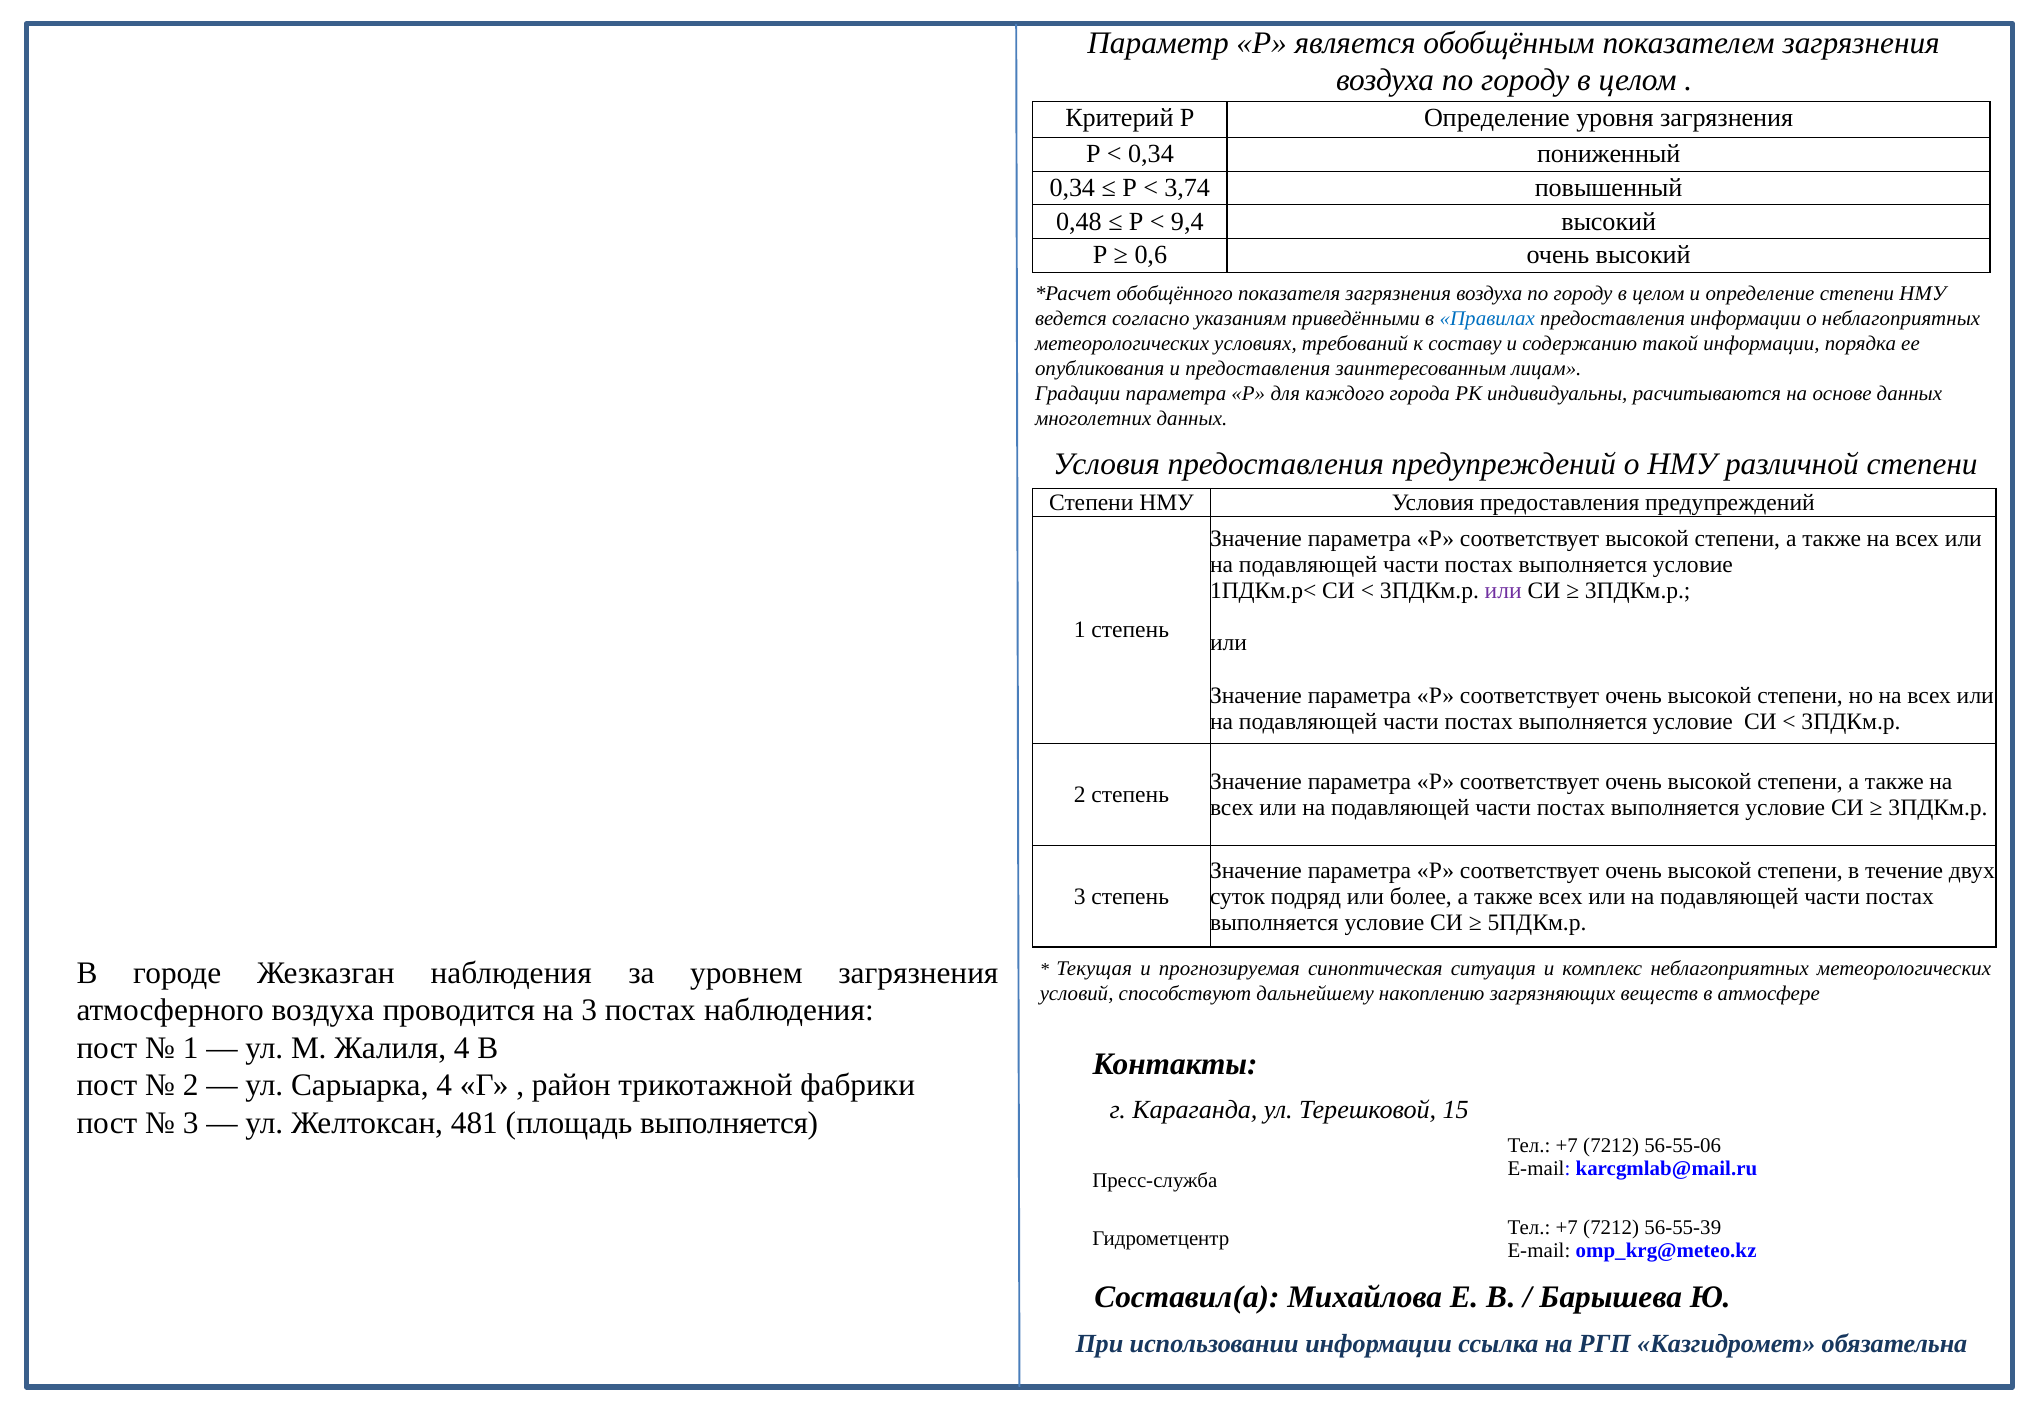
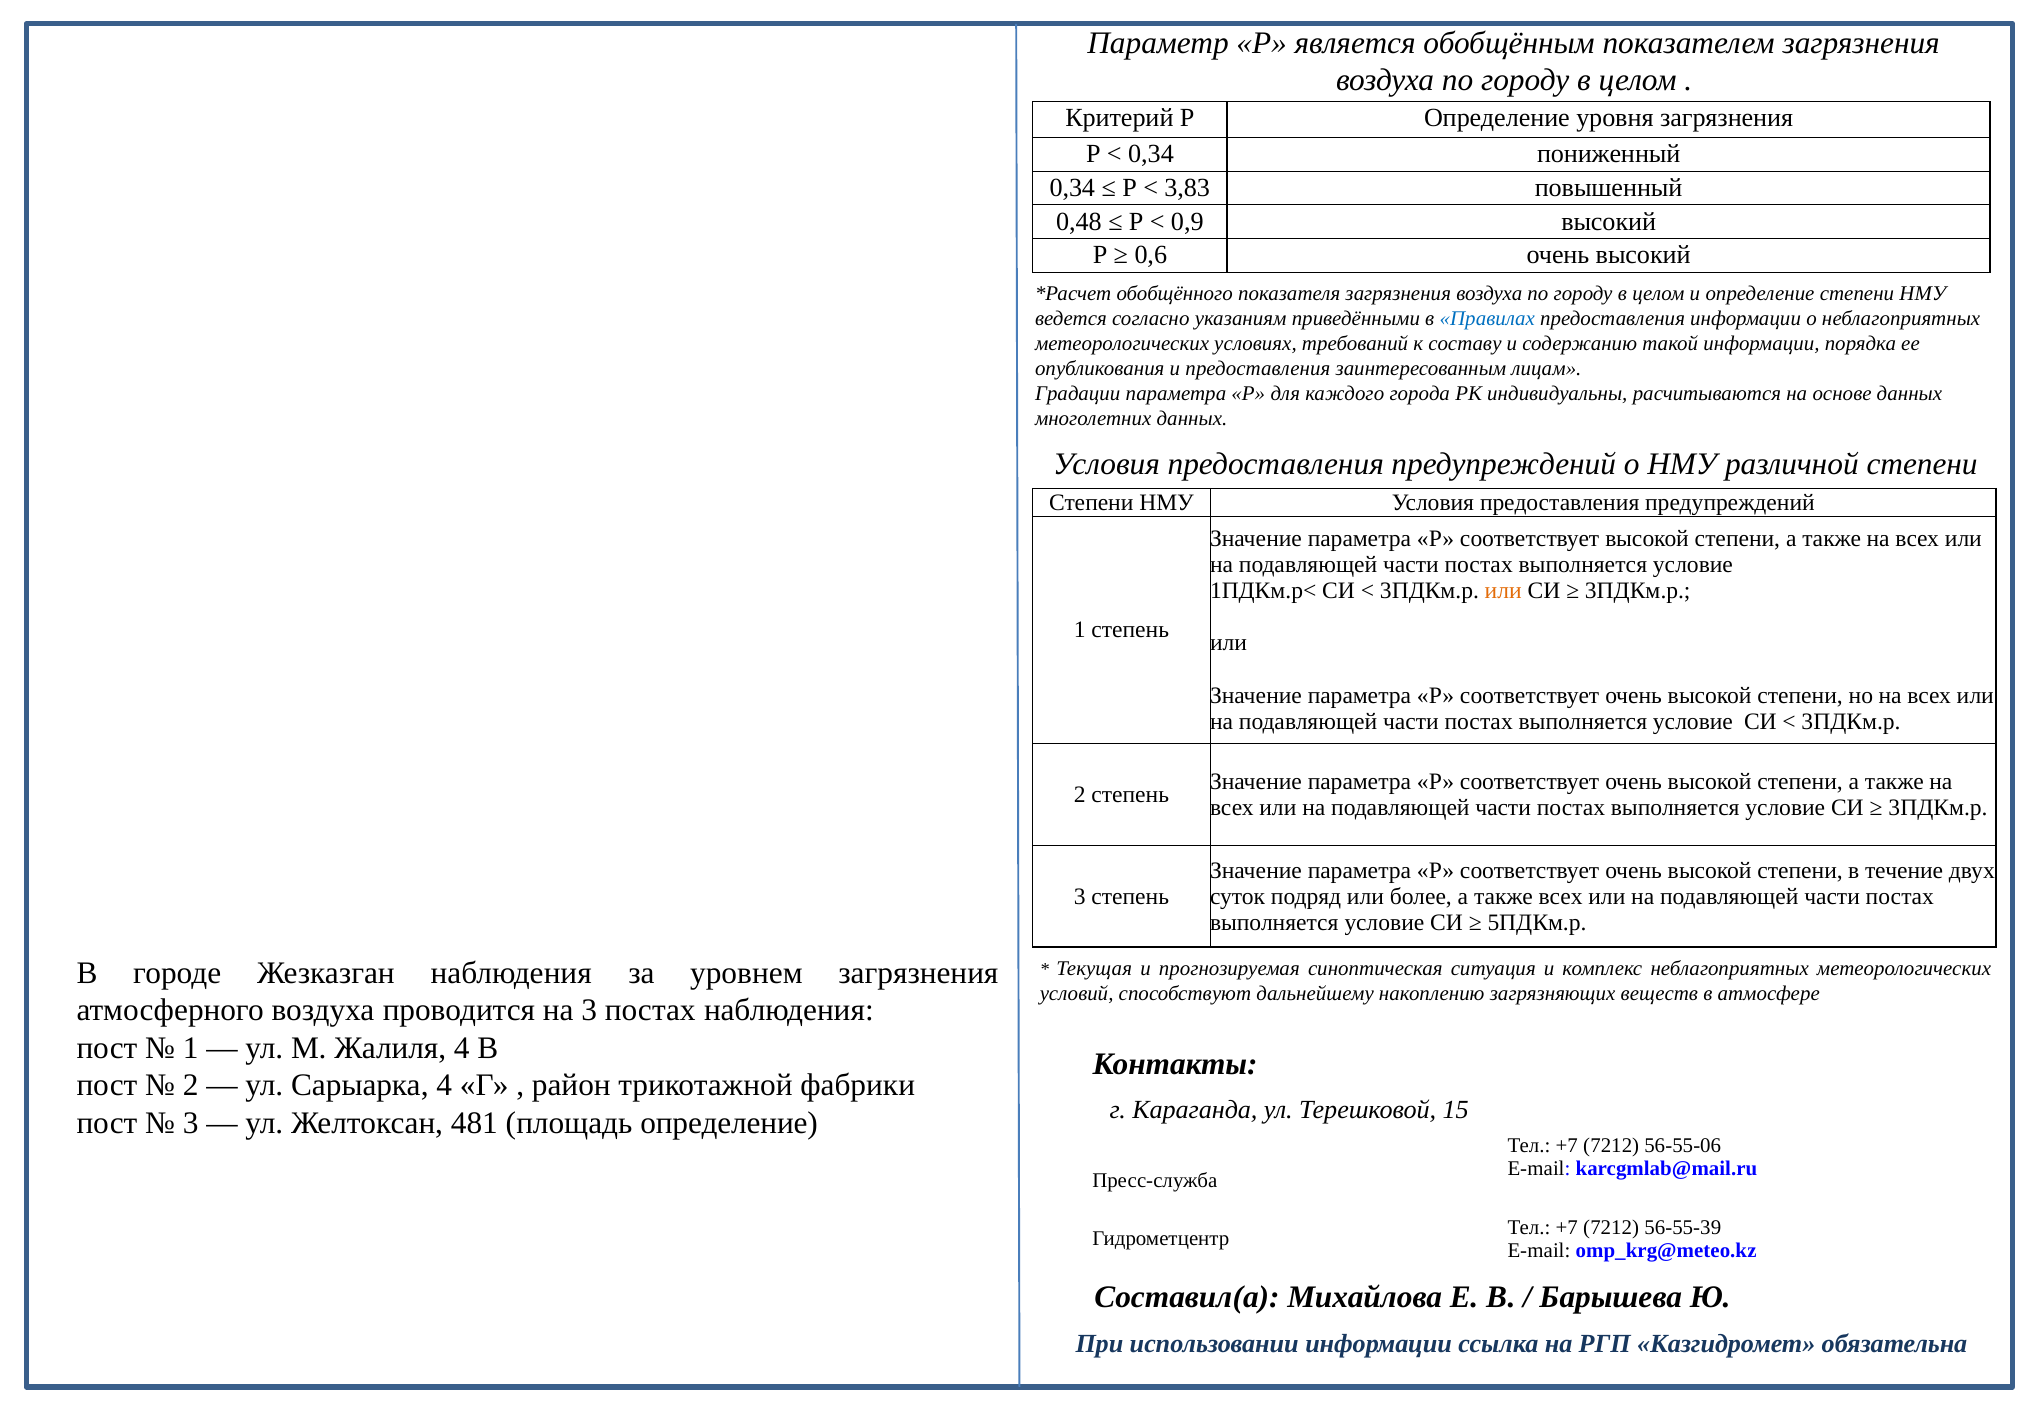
3,74: 3,74 -> 3,83 (1187, 188)
9,4: 9,4 -> 0,9 (1187, 222)
или colour: purple -> orange (1503, 591)
площадь выполняется: выполняется -> определение (729, 1124)
